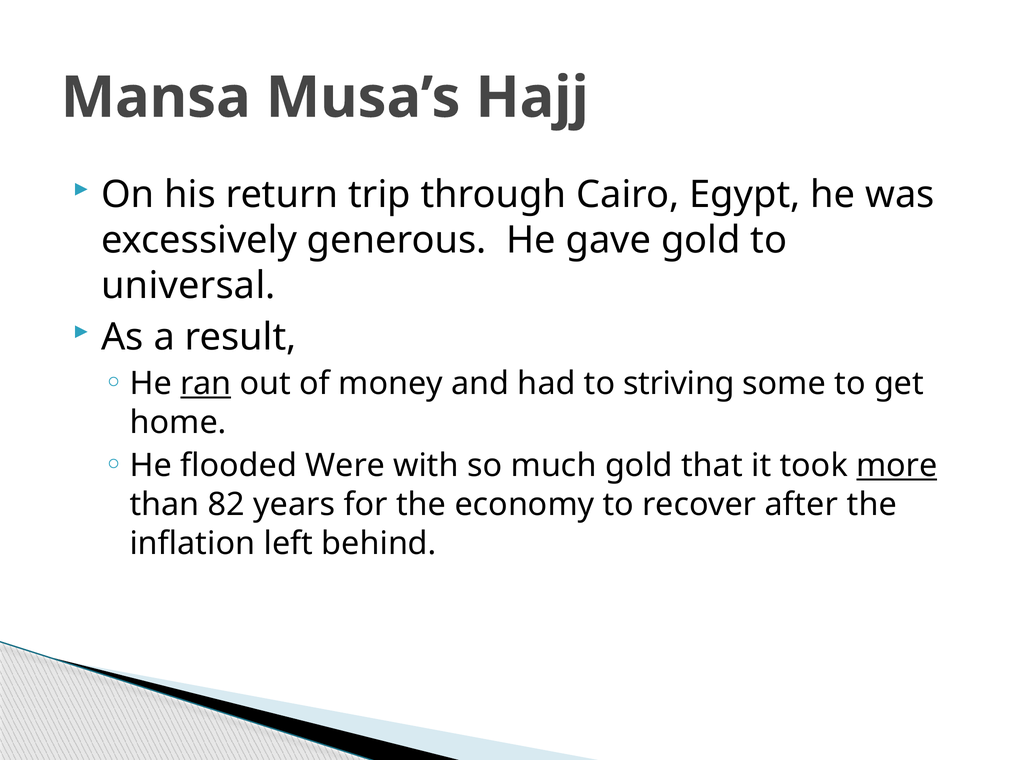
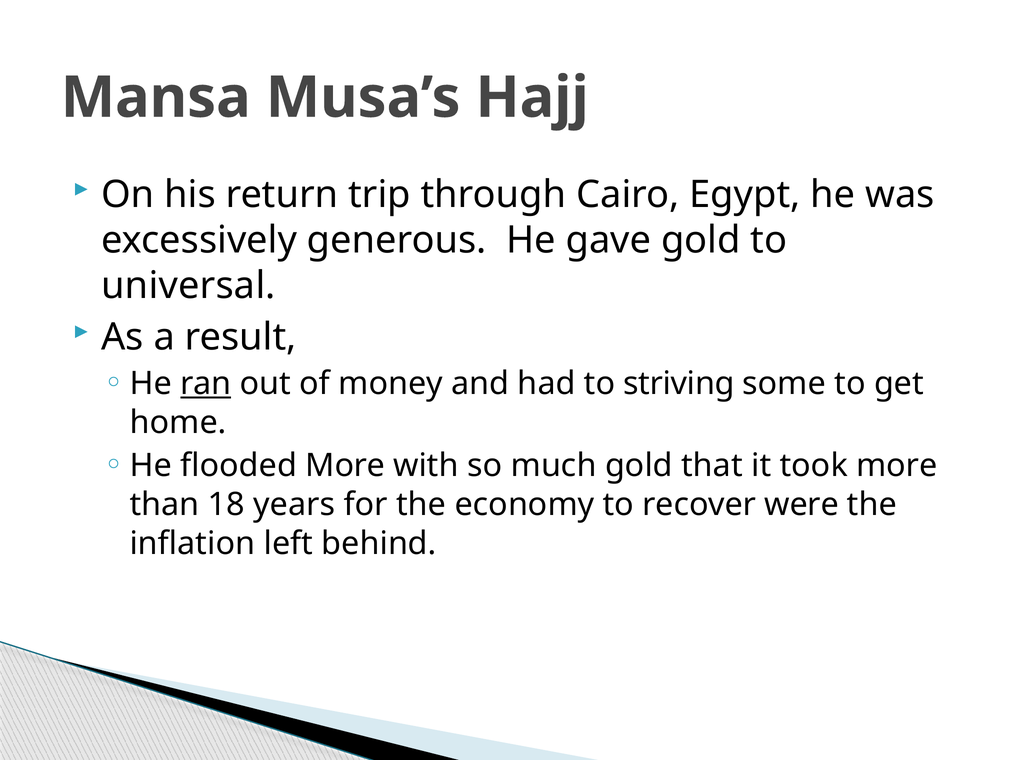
flooded Were: Were -> More (345, 466)
more underline: present -> none (897, 466)
82: 82 -> 18 (226, 505)
after: after -> were (802, 505)
